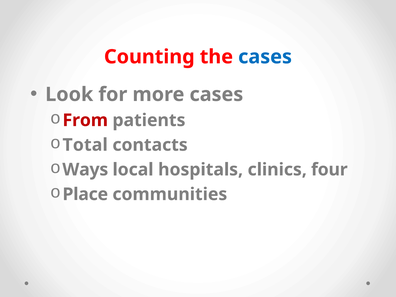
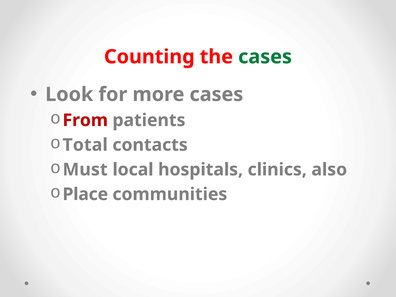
cases colour: blue -> green (265, 57)
Ways: Ways -> Must (85, 170)
four: four -> also (329, 170)
